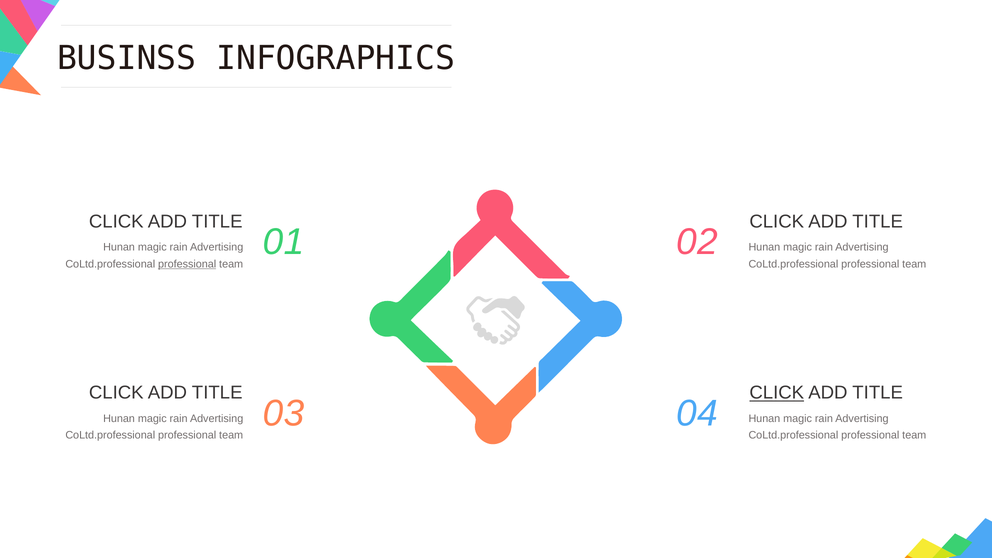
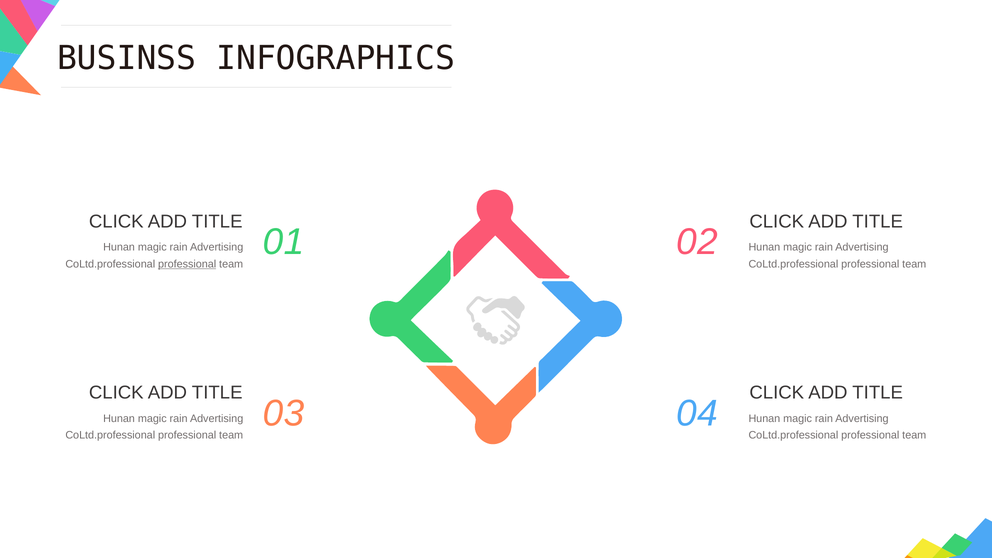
CLICK underline: present -> none (777, 393)
